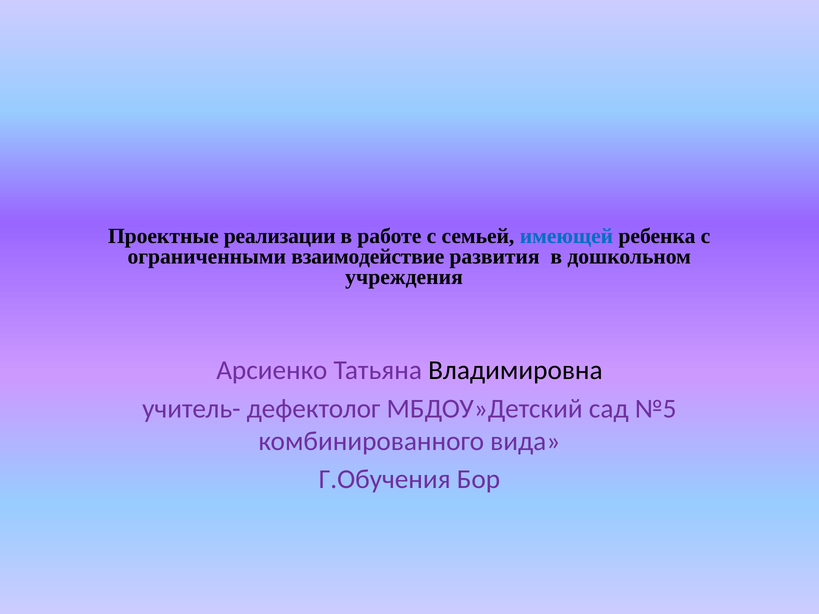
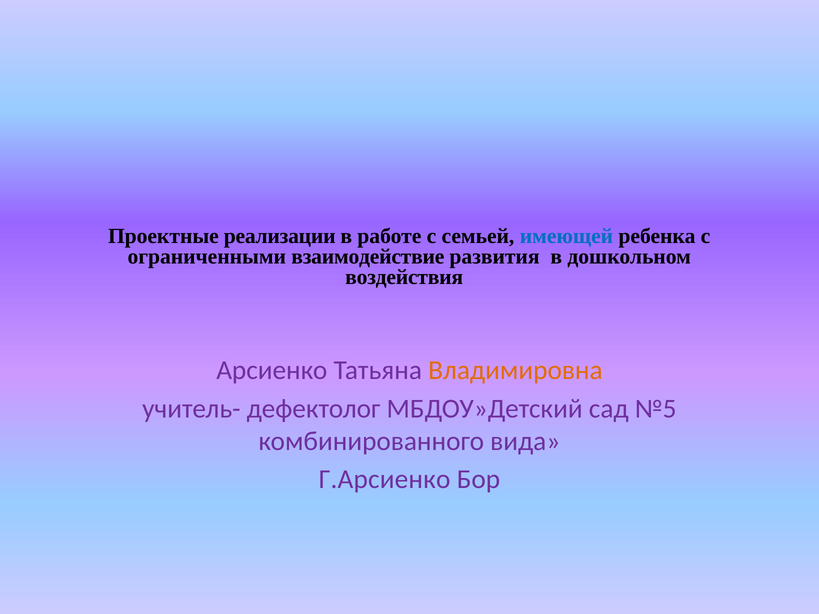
учреждения: учреждения -> воздействия (404, 277)
Владимировна colour: black -> orange (515, 370)
Г.Обучения: Г.Обучения -> Г.Арсиенко (385, 480)
